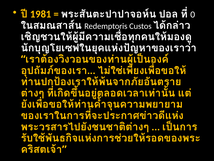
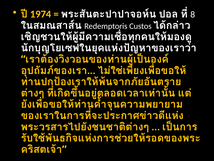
1981: 1981 -> 1974 (41, 14)
0: 0 -> 8 (193, 15)
